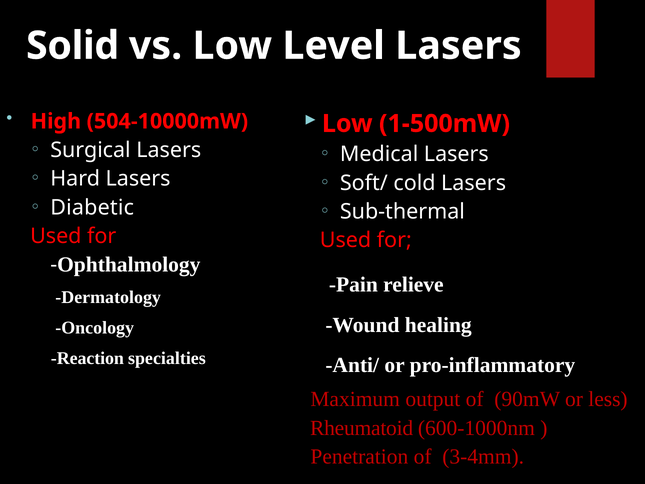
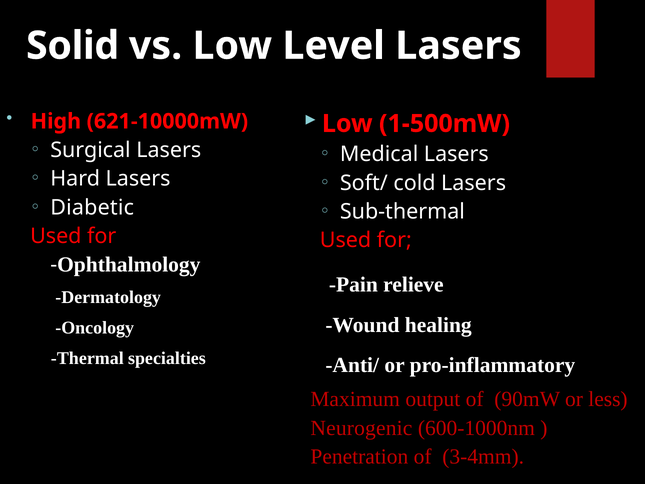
504-10000mW: 504-10000mW -> 621-10000mW (167, 121)
Reaction: Reaction -> Thermal (87, 358)
Rheumatoid: Rheumatoid -> Neurogenic (361, 428)
